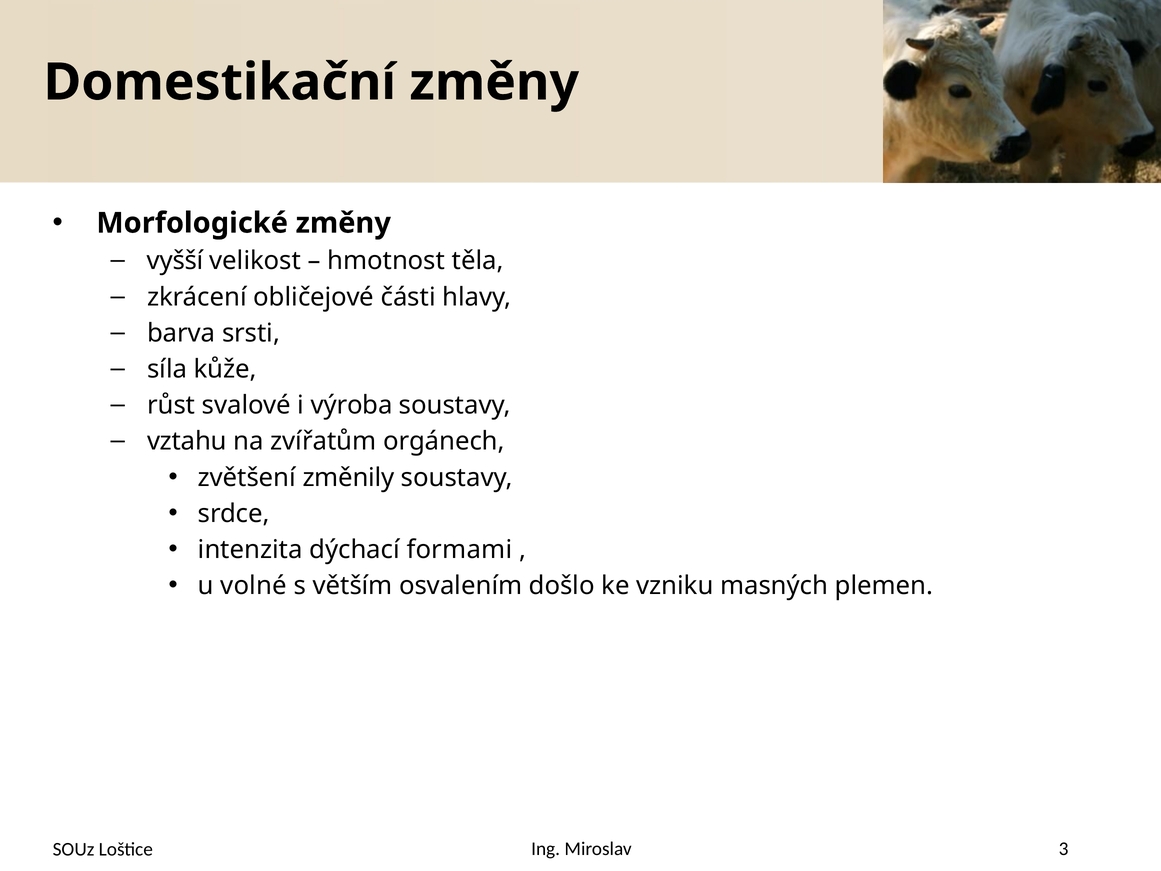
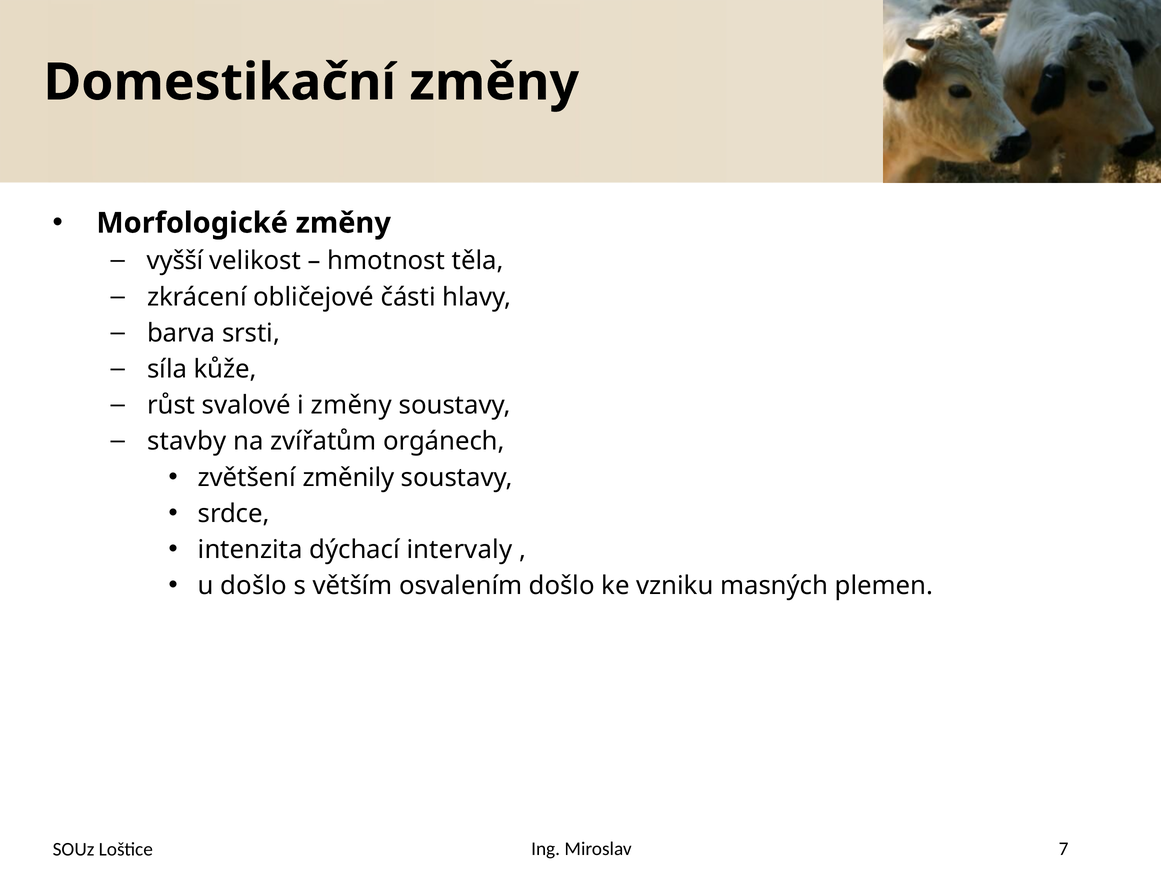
i výroba: výroba -> změny (351, 405)
vztahu: vztahu -> stavby (187, 441)
formami: formami -> intervaly (459, 550)
u volné: volné -> došlo (254, 586)
3: 3 -> 7 (1064, 849)
